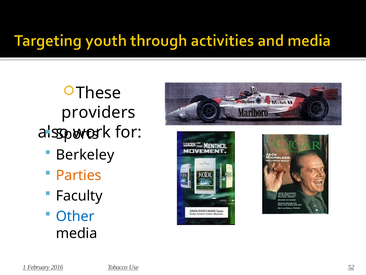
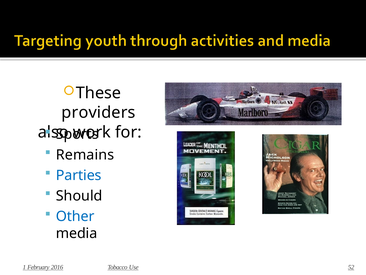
Berkeley: Berkeley -> Remains (85, 155)
Parties colour: orange -> blue (79, 175)
Faculty: Faculty -> Should (79, 196)
